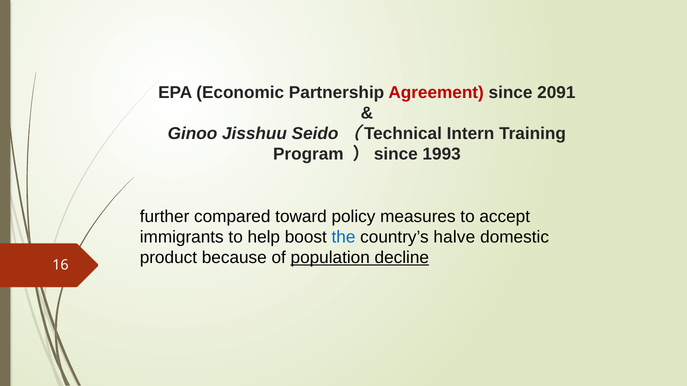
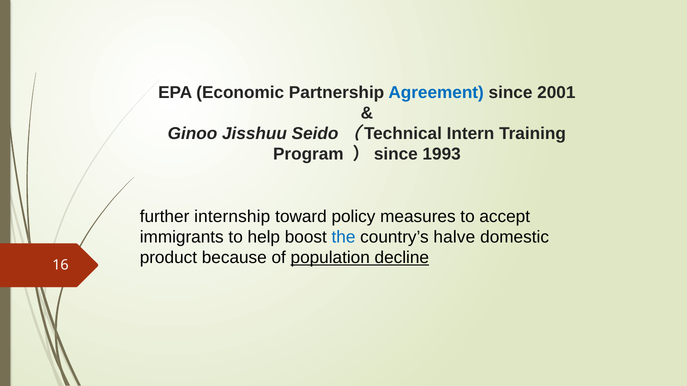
Agreement colour: red -> blue (436, 93)
2091: 2091 -> 2001 (556, 93)
compared: compared -> internship (232, 217)
